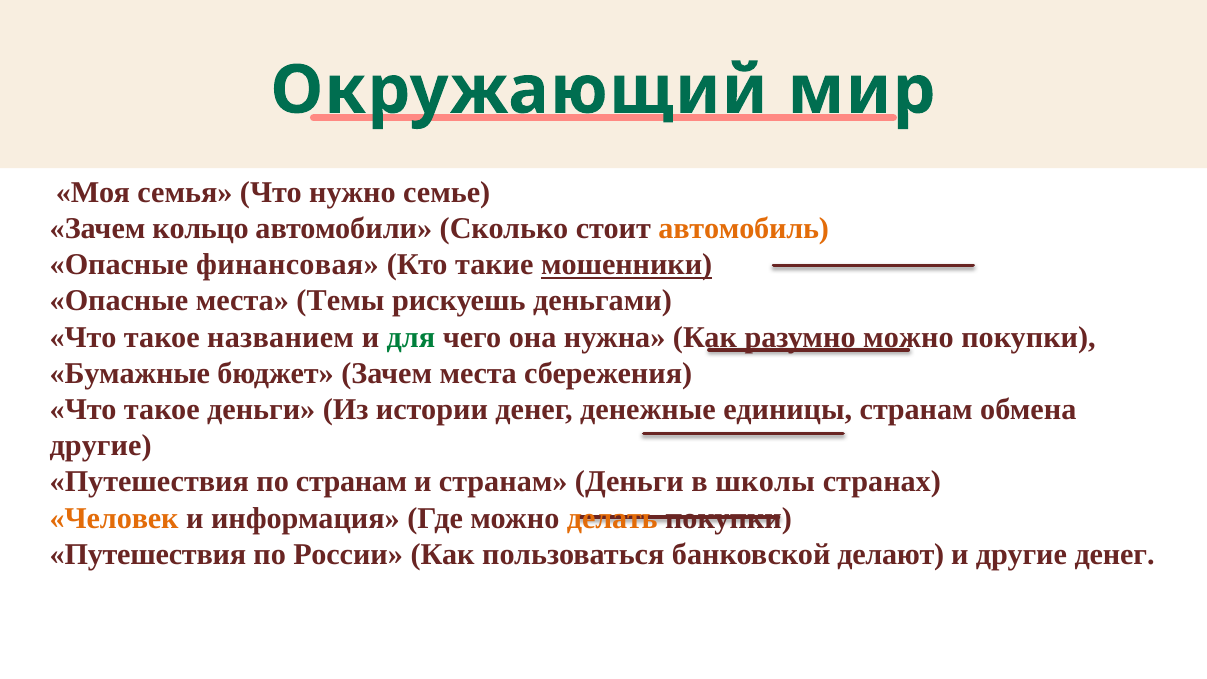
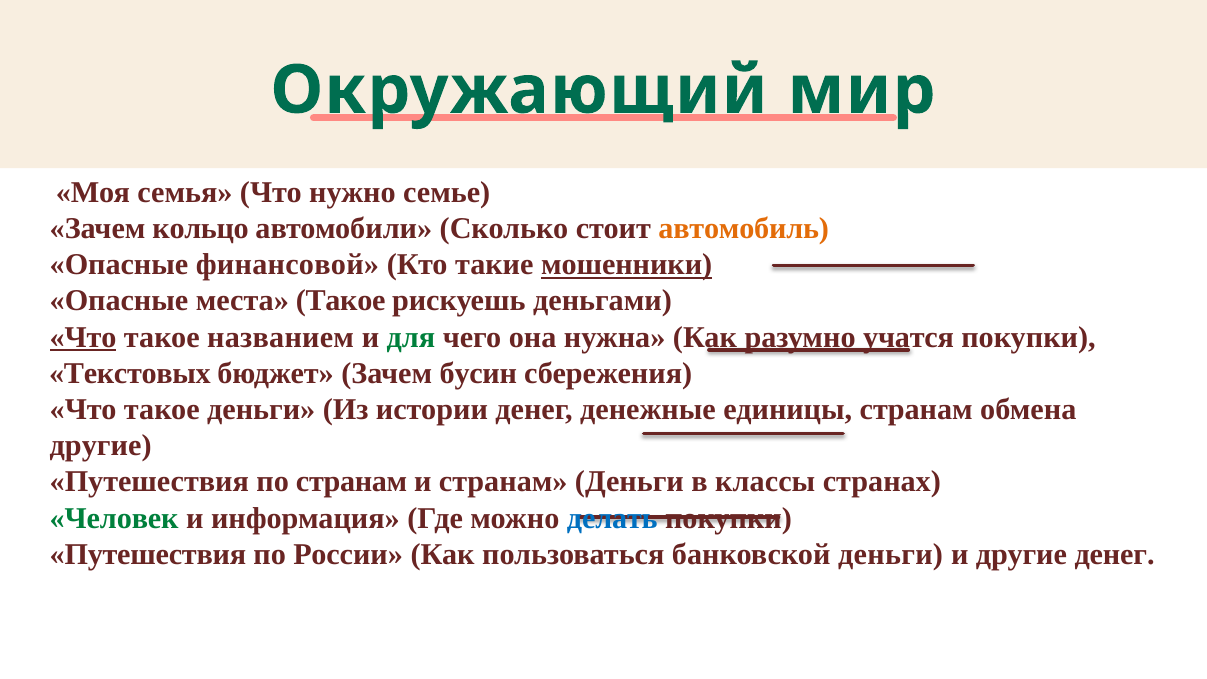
финансовая: финансовая -> финансовой (287, 265)
места Темы: Темы -> Такое (341, 301)
Что underline: none -> present (83, 337)
разумно можно: можно -> учатся (909, 337)
Бумажные: Бумажные -> Текстовых (130, 373)
Зачем места: места -> бусин (478, 373)
школы: школы -> классы (765, 482)
Человек colour: orange -> green (114, 518)
делать colour: orange -> blue (612, 518)
банковской делают: делают -> деньги (891, 554)
